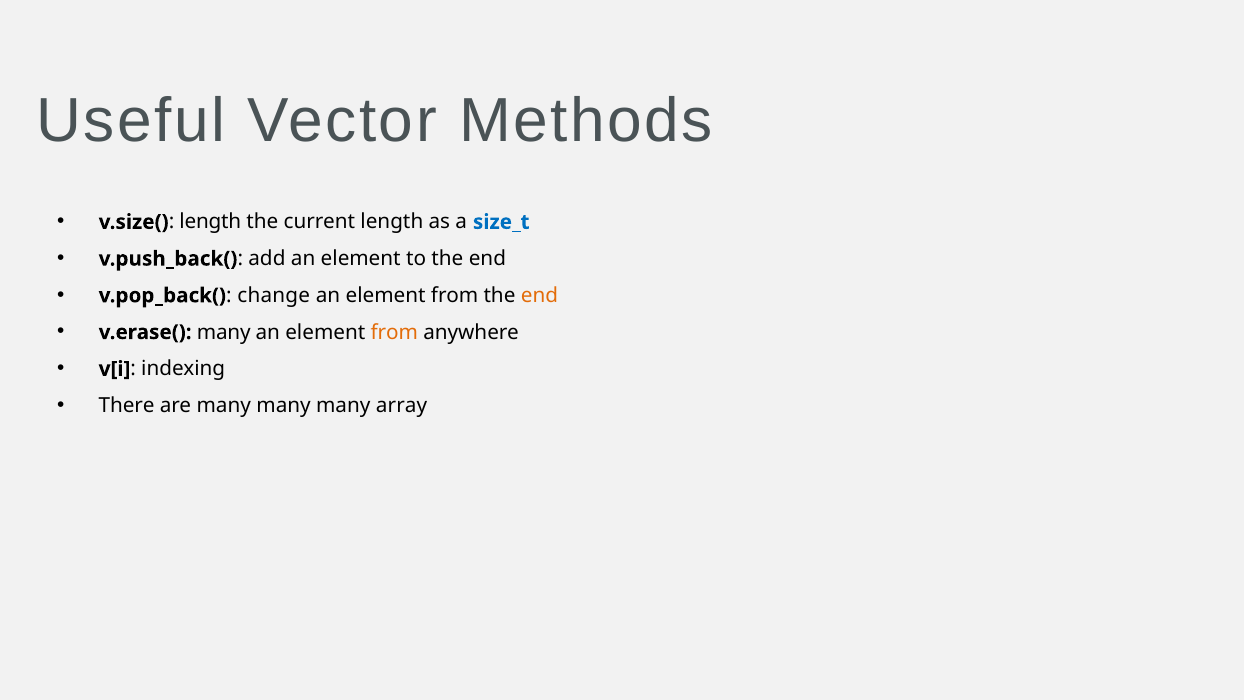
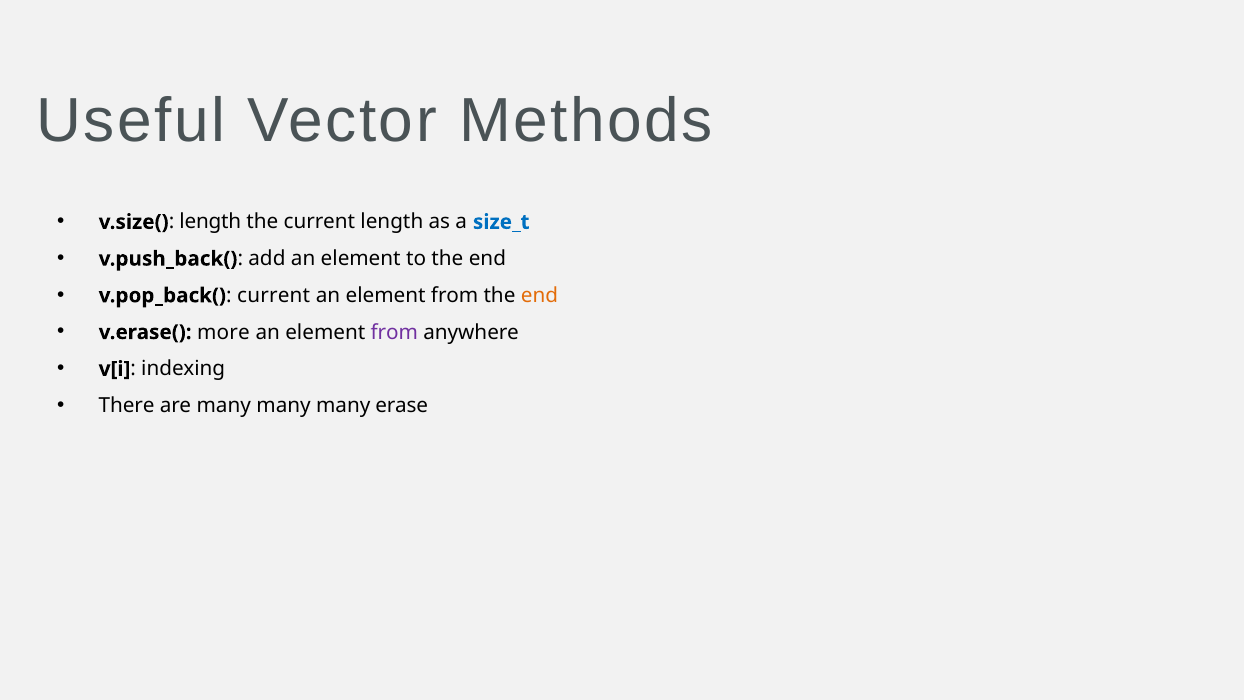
v.pop_back( change: change -> current (274, 295)
v.erase( many: many -> more (224, 332)
from colour: orange -> purple (394, 332)
array: array -> erase (402, 406)
